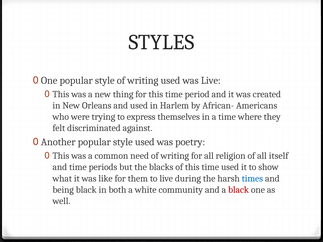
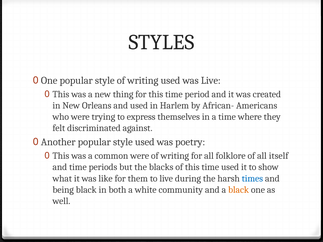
common need: need -> were (140, 156)
religion: religion -> folklore (231, 156)
black colour: red -> orange (239, 190)
